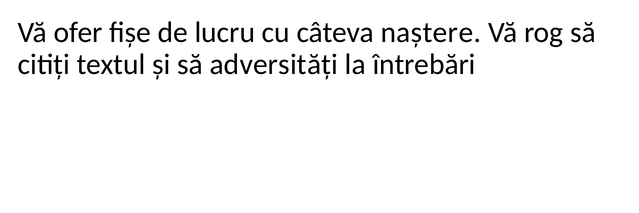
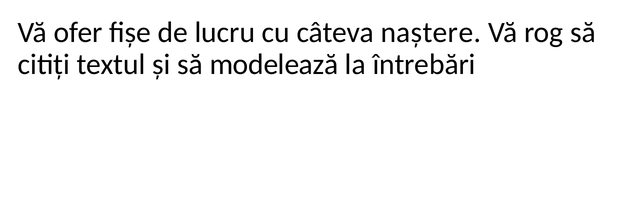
adversități: adversități -> modelează (274, 64)
